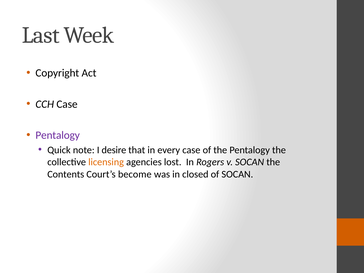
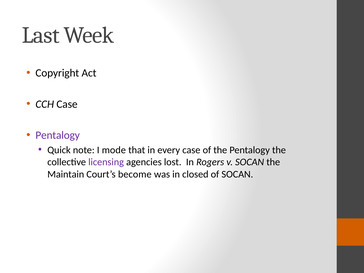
desire: desire -> mode (114, 150)
licensing colour: orange -> purple (106, 162)
Contents: Contents -> Maintain (66, 174)
